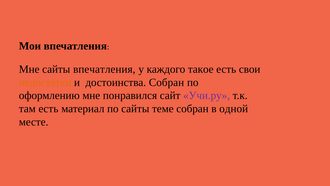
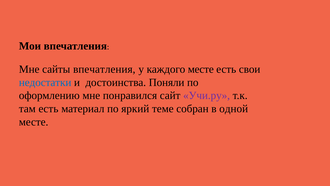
каждого такое: такое -> месте (201, 69)
недостатки colour: orange -> blue (45, 82)
достоинства Собран: Собран -> Поняли (167, 82)
по сайты: сайты -> яркий (135, 109)
